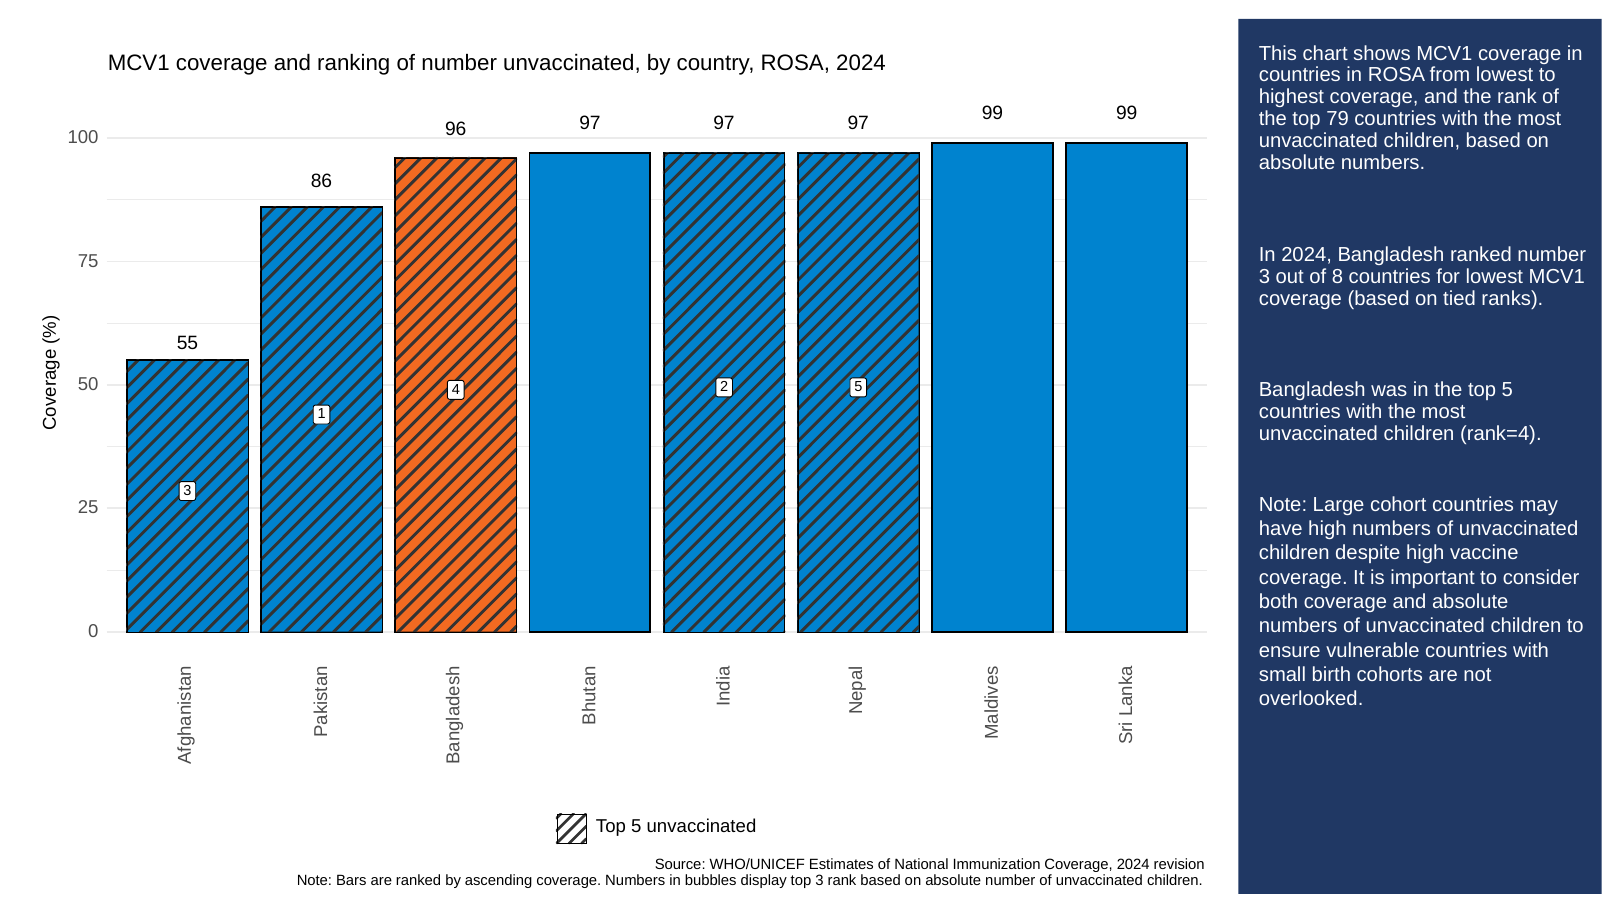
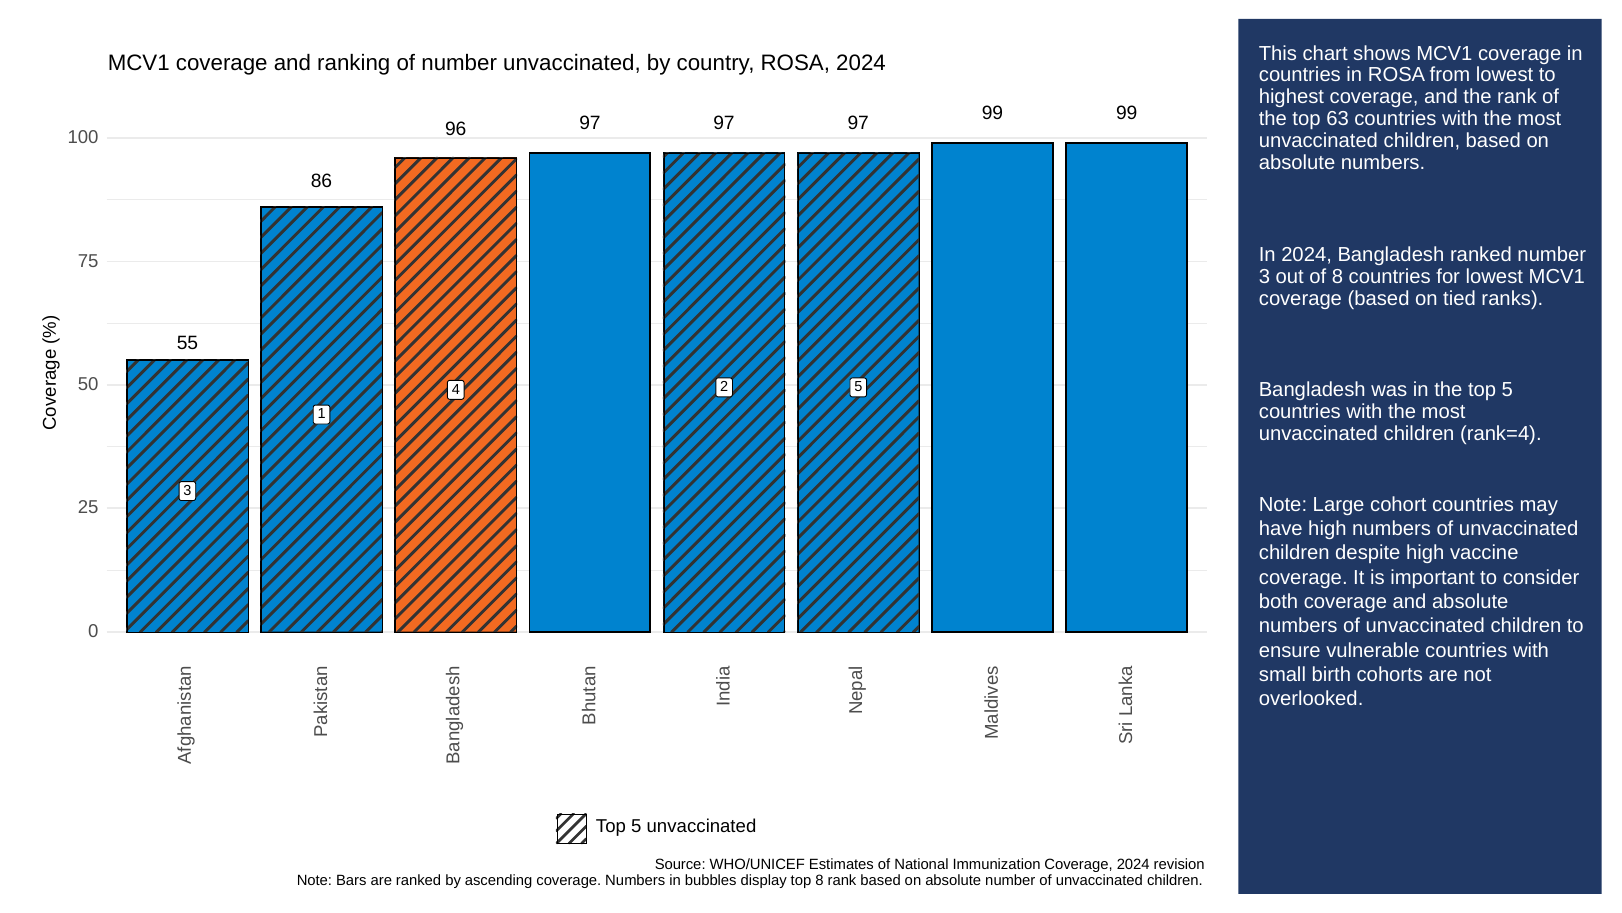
79: 79 -> 63 (1338, 119)
top 3: 3 -> 8 (819, 880)
